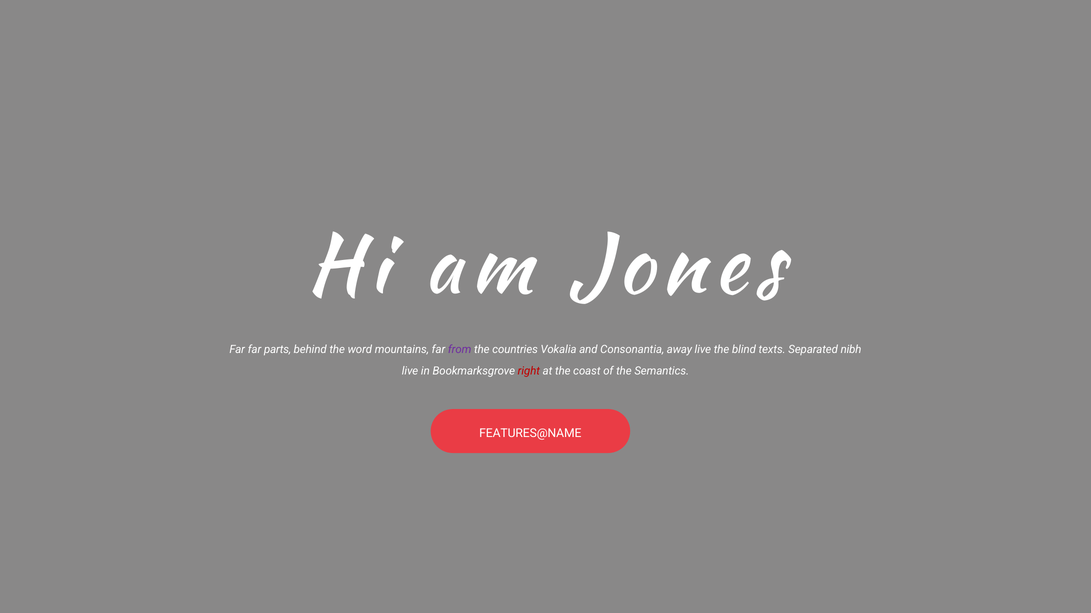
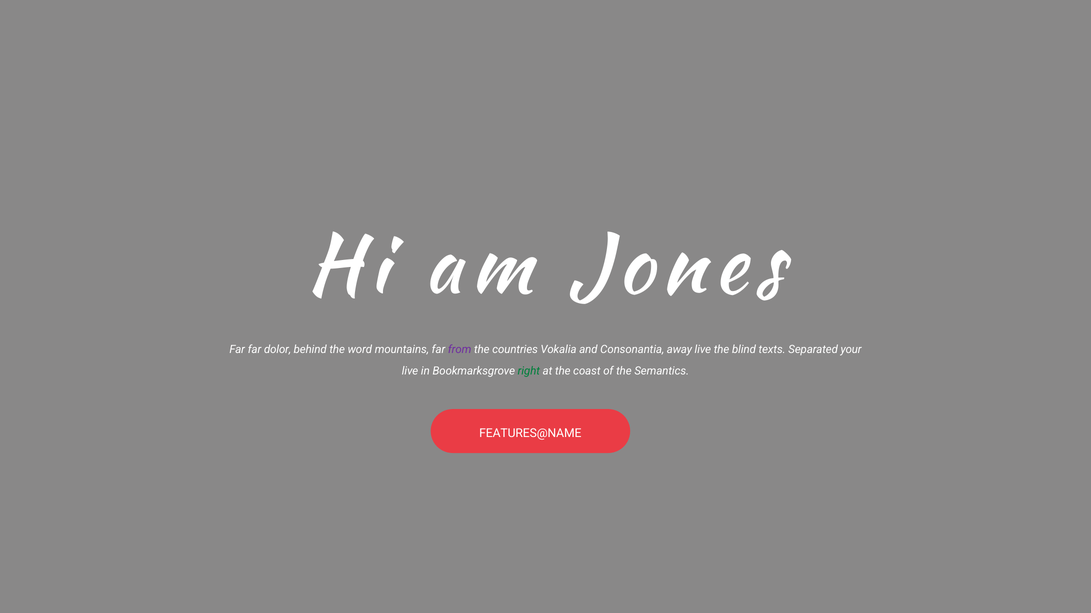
parts: parts -> dolor (278, 350)
nibh: nibh -> your (851, 350)
right colour: red -> green (529, 372)
